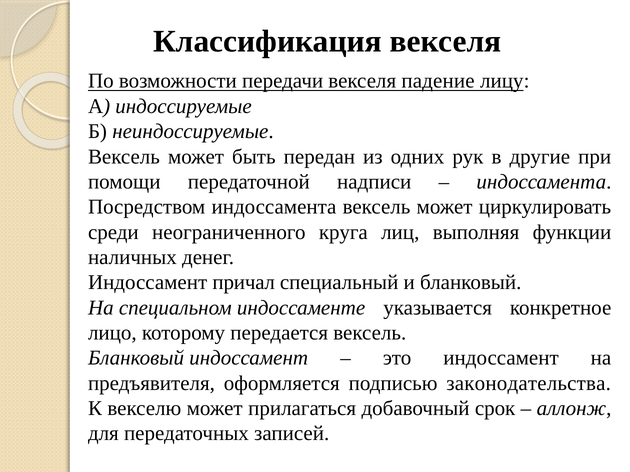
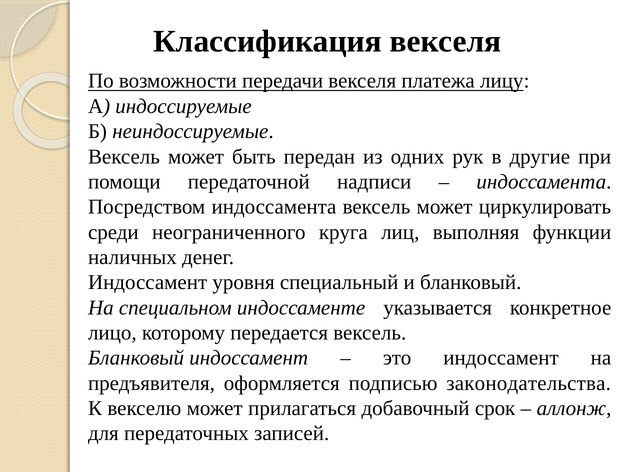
падение: падение -> платежа (438, 81)
причал: причал -> уровня (244, 283)
